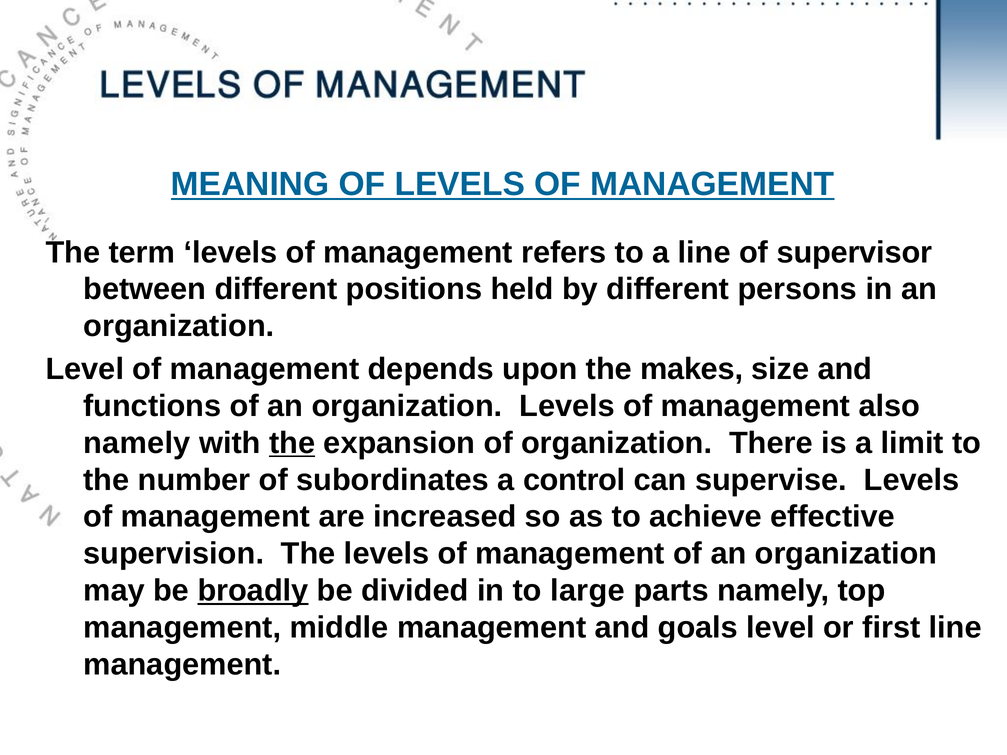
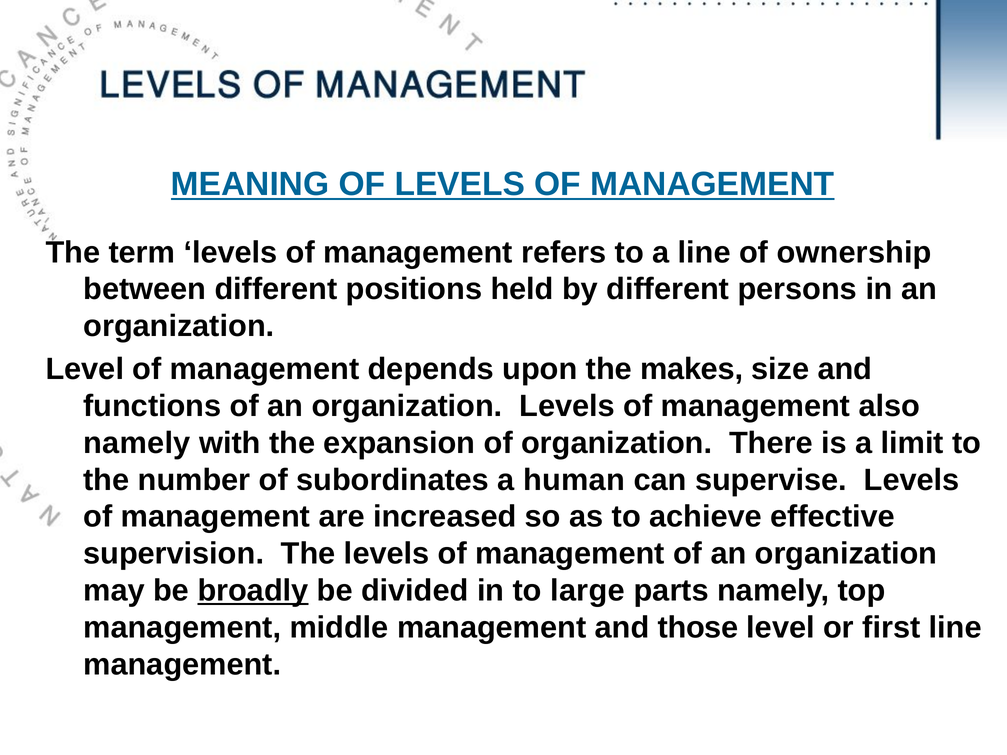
supervisor: supervisor -> ownership (854, 252)
the underline: present -> none (292, 443)
control: control -> human (574, 480)
goals: goals -> those (698, 628)
